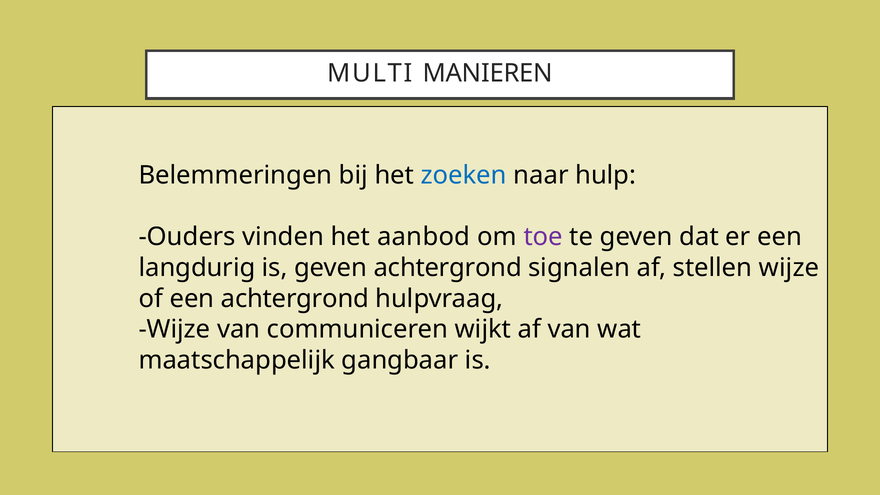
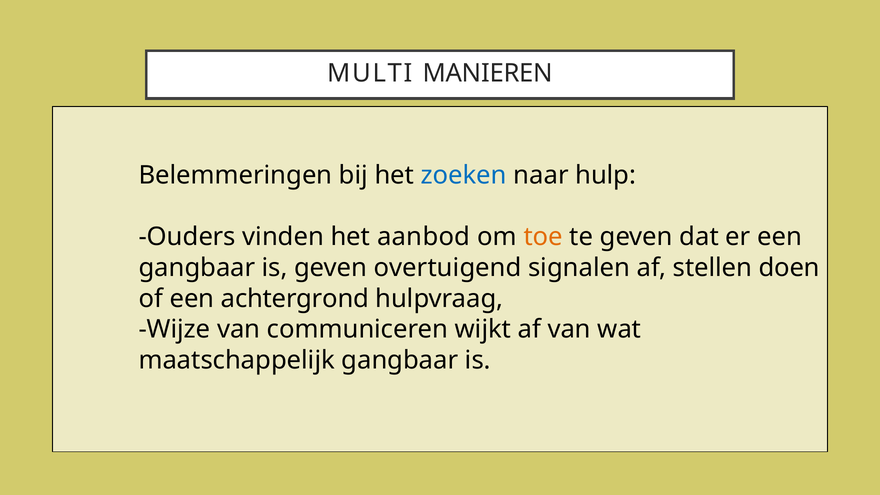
toe colour: purple -> orange (543, 237)
langdurig: langdurig -> gangbaar (197, 268)
geven achtergrond: achtergrond -> overtuigend (448, 268)
stellen wijze: wijze -> doen (789, 268)
